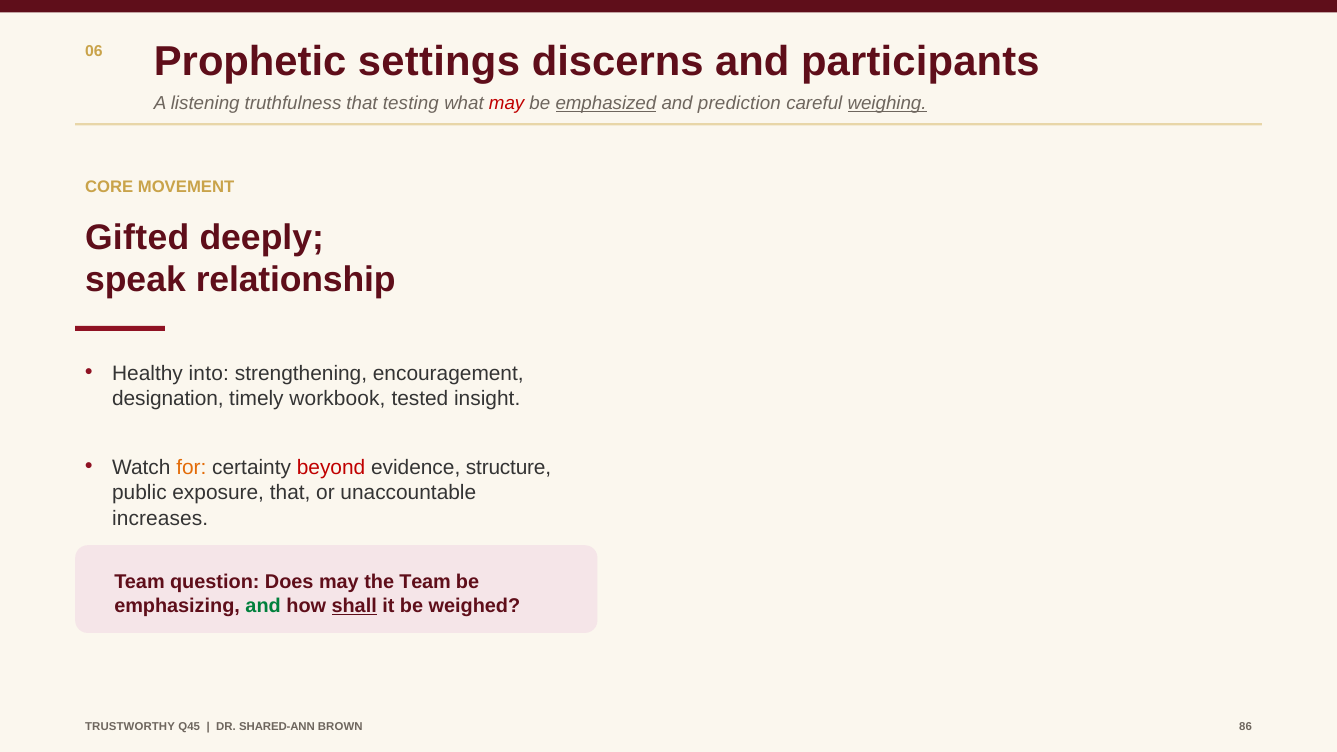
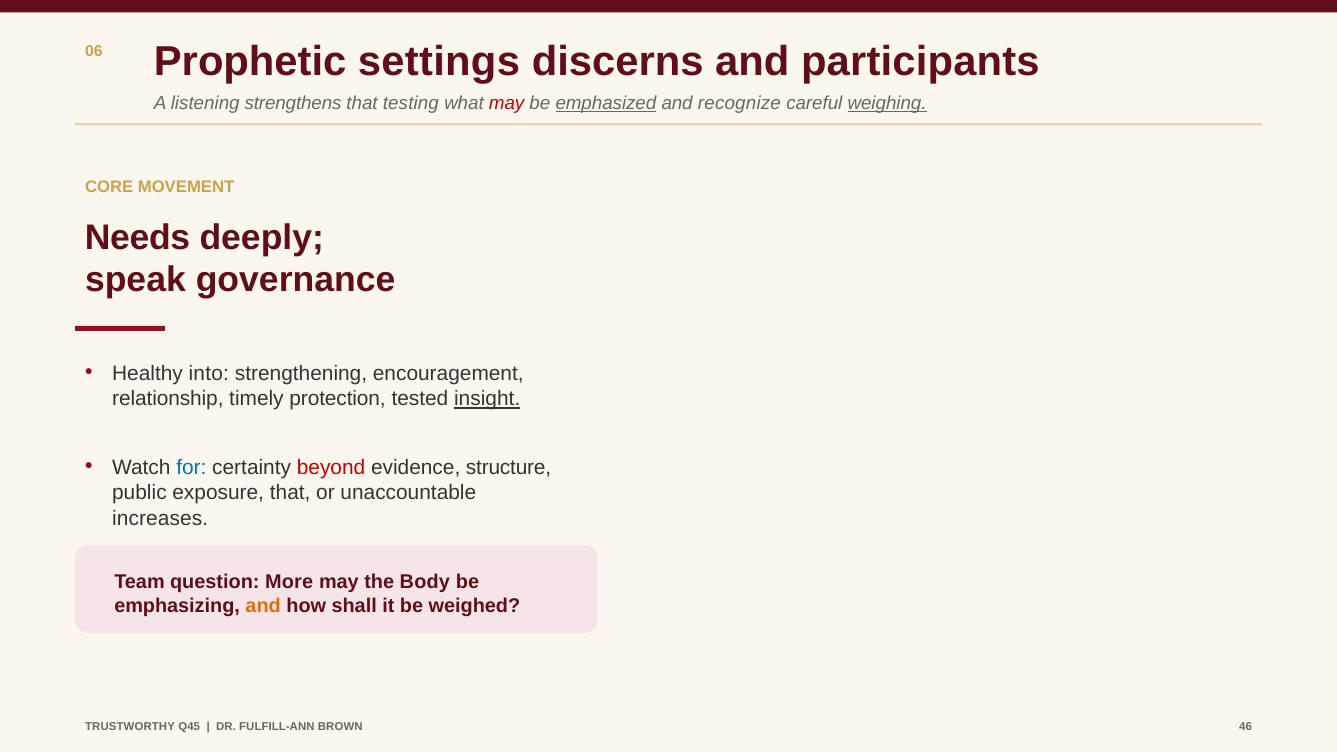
truthfulness: truthfulness -> strengthens (293, 103)
prediction: prediction -> recognize (739, 103)
Gifted: Gifted -> Needs (138, 238)
relationship: relationship -> governance (296, 280)
designation: designation -> relationship (168, 399)
workbook: workbook -> protection (338, 399)
insight underline: none -> present (487, 399)
for colour: orange -> blue (191, 468)
Does: Does -> More (289, 582)
the Team: Team -> Body (425, 582)
and colour: green -> orange (263, 606)
shall underline: present -> none (354, 606)
SHARED-ANN: SHARED-ANN -> FULFILL-ANN (277, 727)
86: 86 -> 46 (1246, 727)
